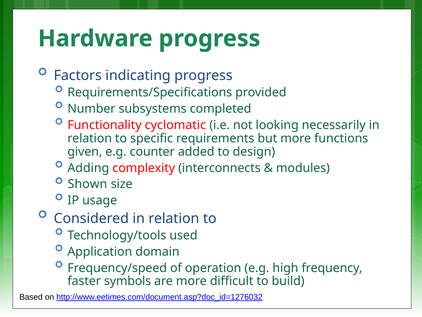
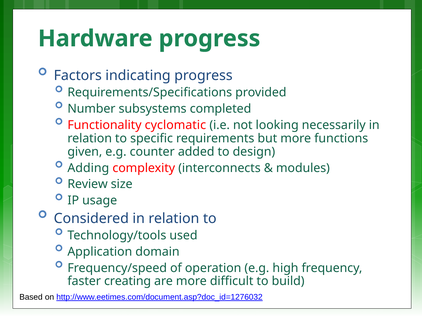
Shown: Shown -> Review (88, 184)
symbols: symbols -> creating (128, 281)
